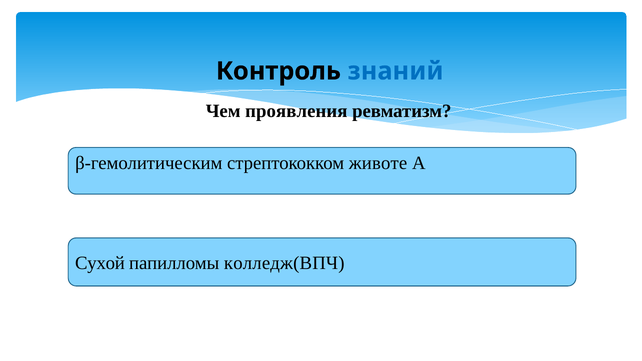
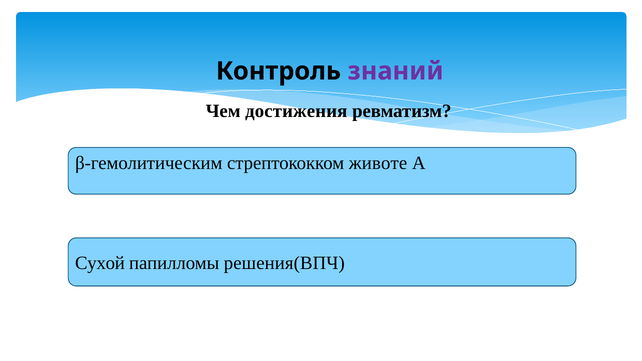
знаний colour: blue -> purple (396, 71)
проявления: проявления -> достижения (296, 111)
колледж(ВПЧ: колледж(ВПЧ -> решения(ВПЧ (284, 263)
